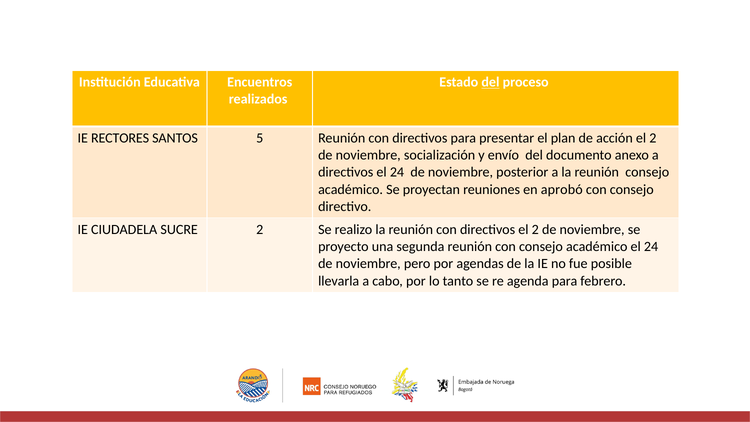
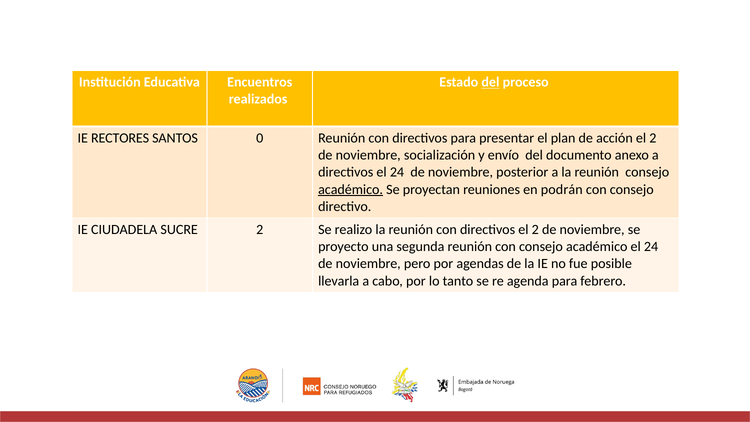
5: 5 -> 0 (260, 138)
académico underline: none -> present (351, 189)
aprobó: aprobó -> podrán (562, 189)
